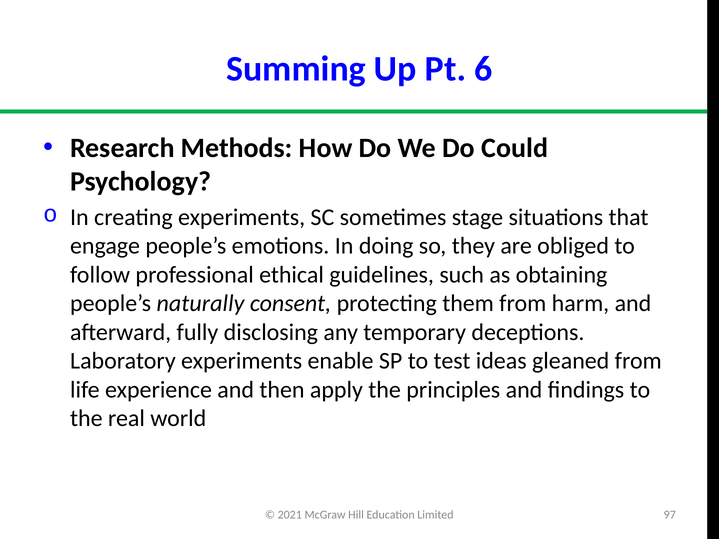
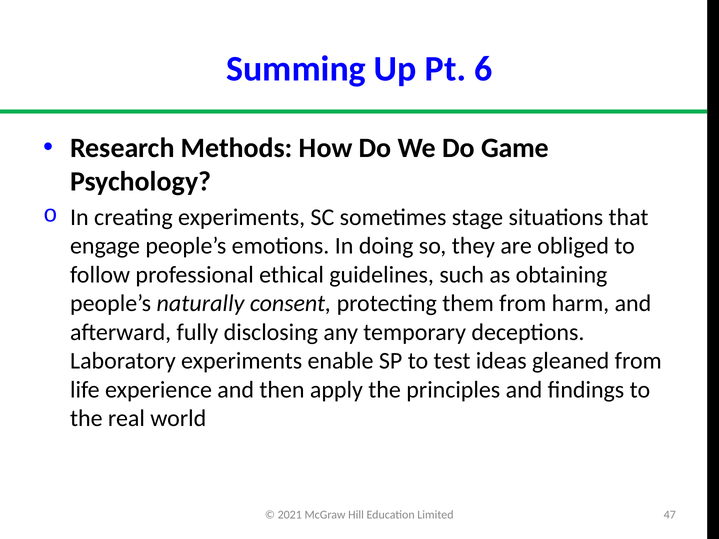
Could: Could -> Game (515, 148)
97: 97 -> 47 (670, 515)
